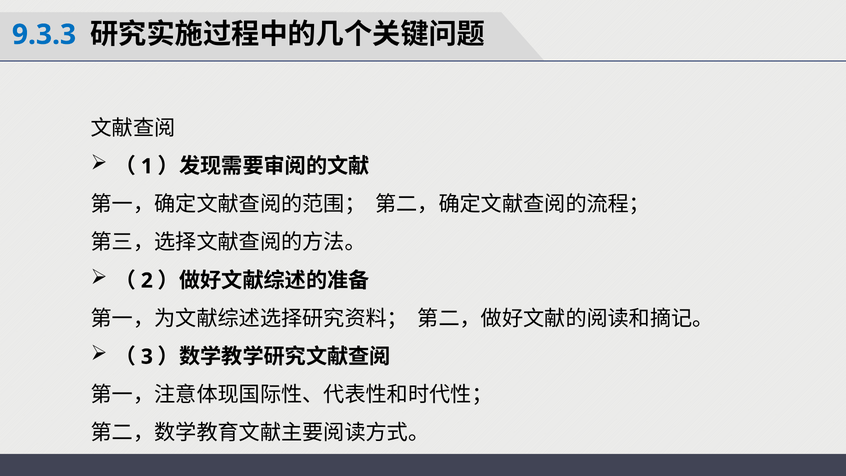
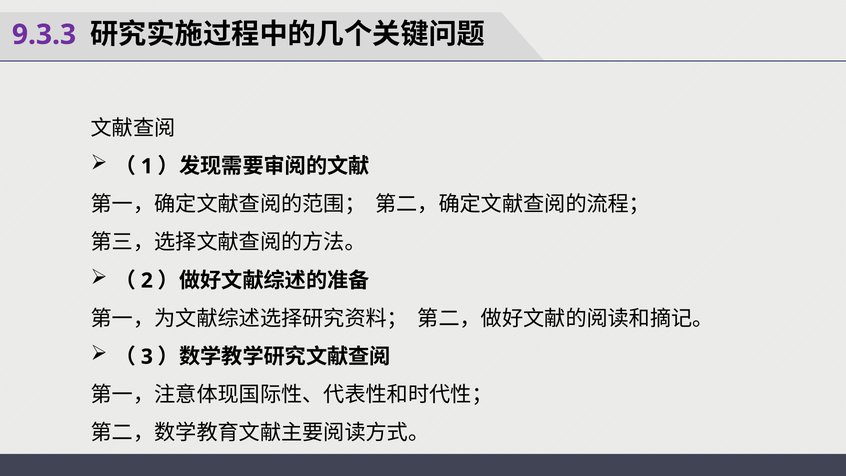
9.3.3 colour: blue -> purple (44, 35)
